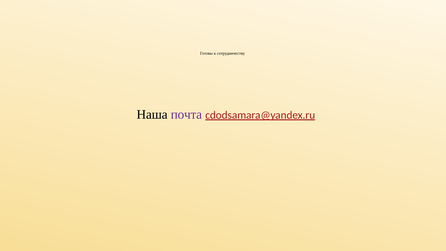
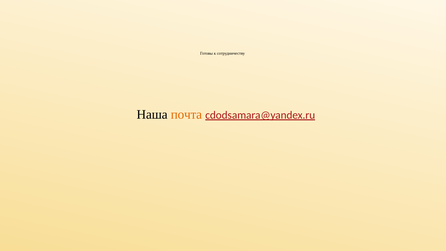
почта colour: purple -> orange (186, 114)
